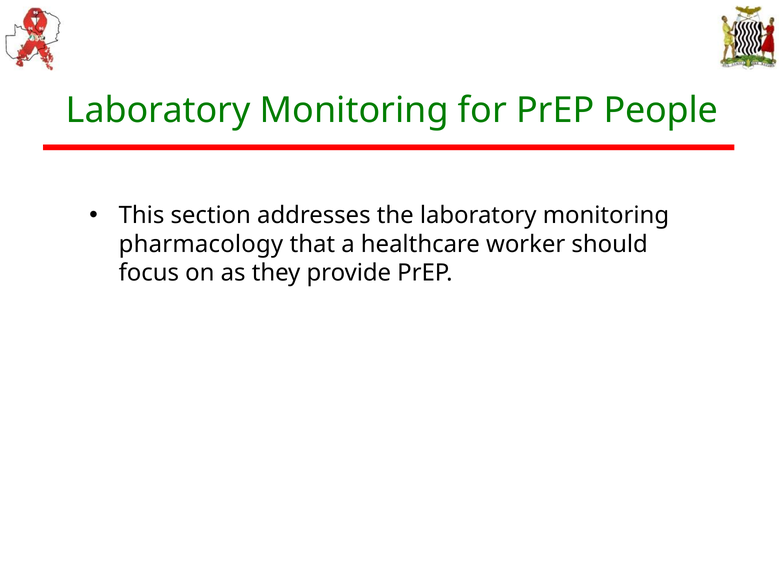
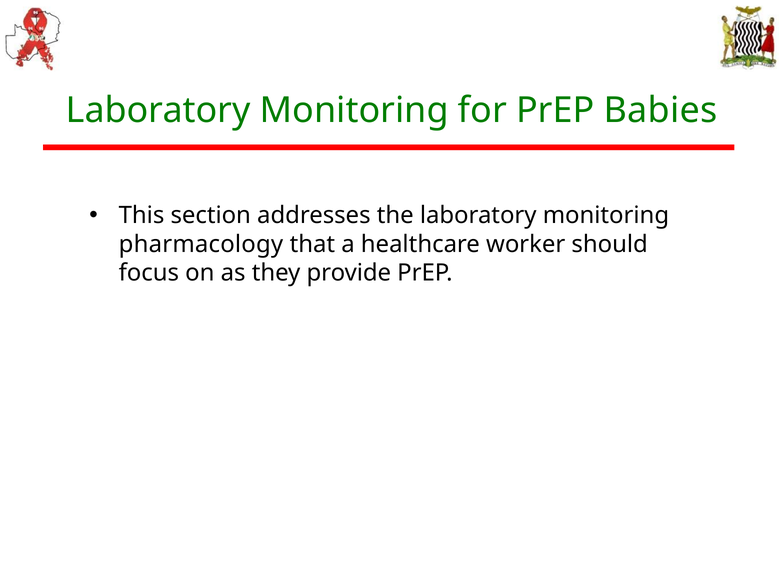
People: People -> Babies (661, 110)
